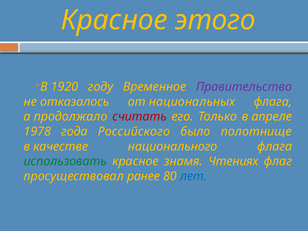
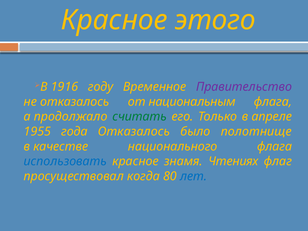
1920: 1920 -> 1916 (64, 87)
национальных: национальных -> национальным (192, 102)
считать colour: red -> green (140, 117)
1978: 1978 -> 1955 (37, 132)
года Российского: Российского -> Отказалось (134, 132)
использовать colour: green -> blue (65, 161)
ранее: ранее -> когда (143, 176)
